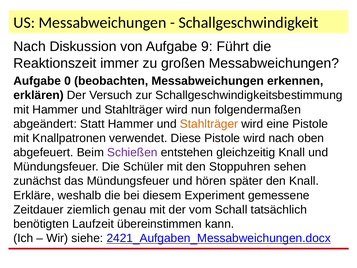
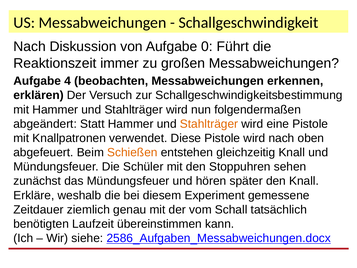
9: 9 -> 0 (207, 47)
0: 0 -> 4 (68, 81)
Schießen colour: purple -> orange (132, 152)
2421_Aufgaben_Messabweichungen.docx: 2421_Aufgaben_Messabweichungen.docx -> 2586_Aufgaben_Messabweichungen.docx (219, 238)
